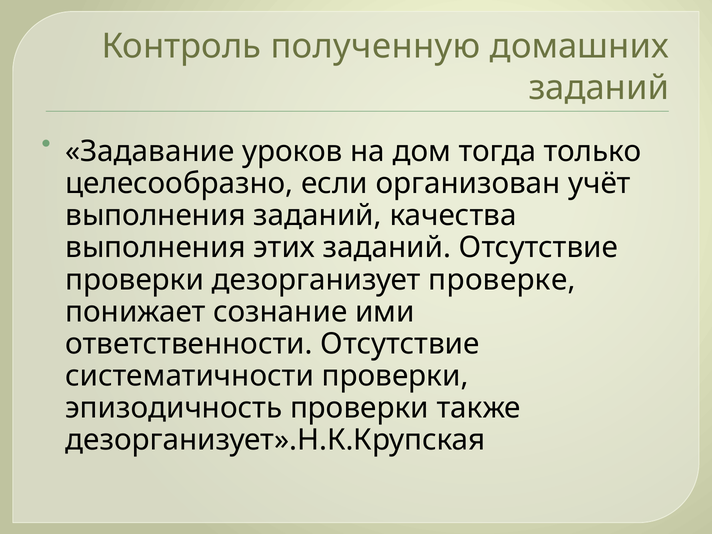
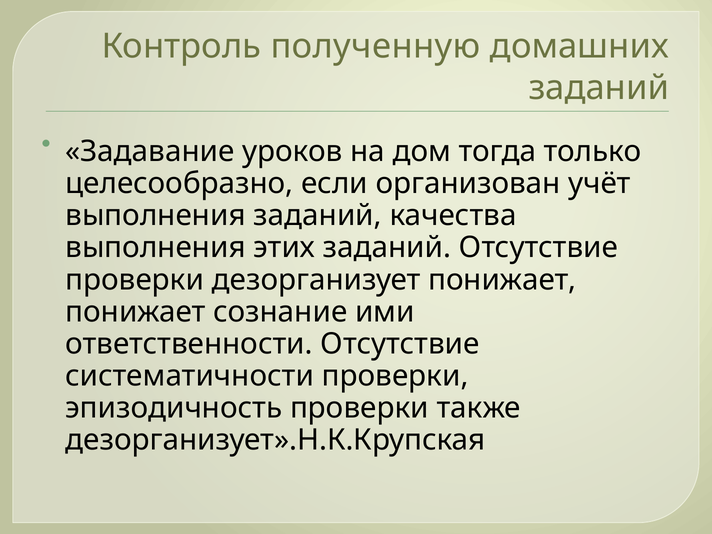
дезорганизует проверке: проверке -> понижает (502, 280)
